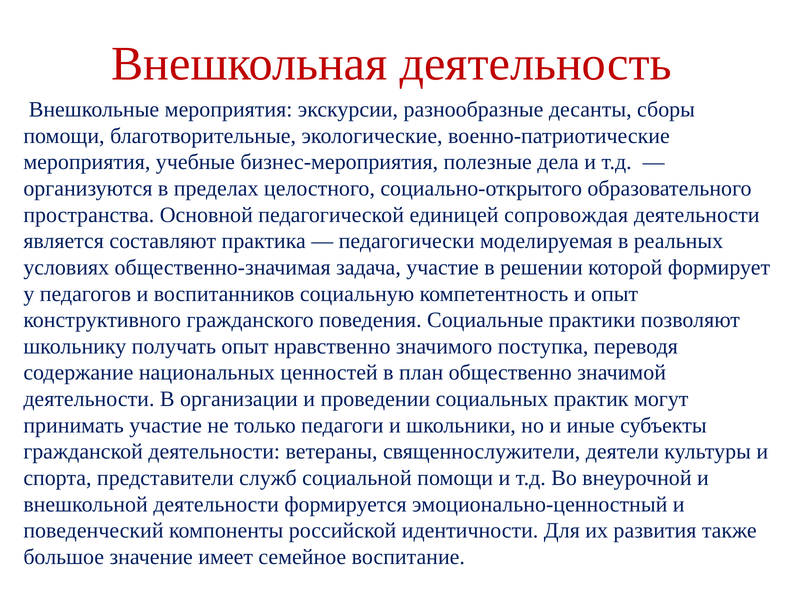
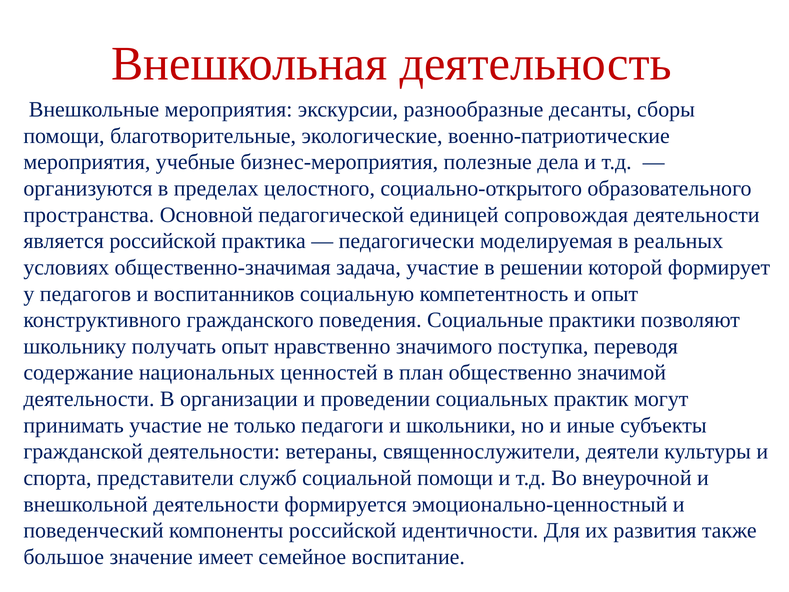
является составляют: составляют -> российской (163, 241)
